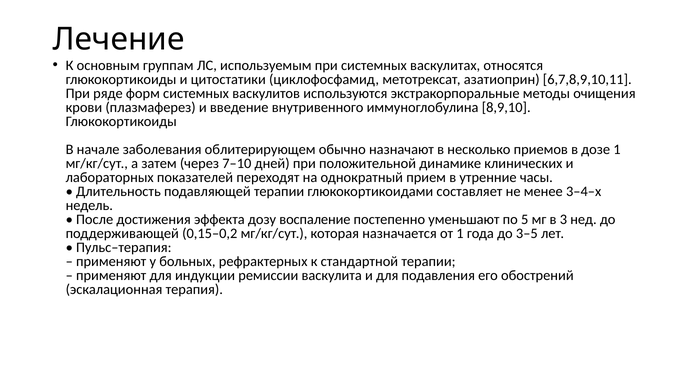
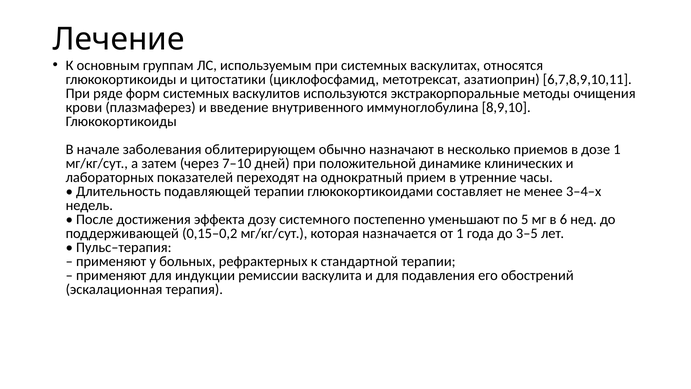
воспаление: воспаление -> системного (315, 219)
3: 3 -> 6 (563, 219)
